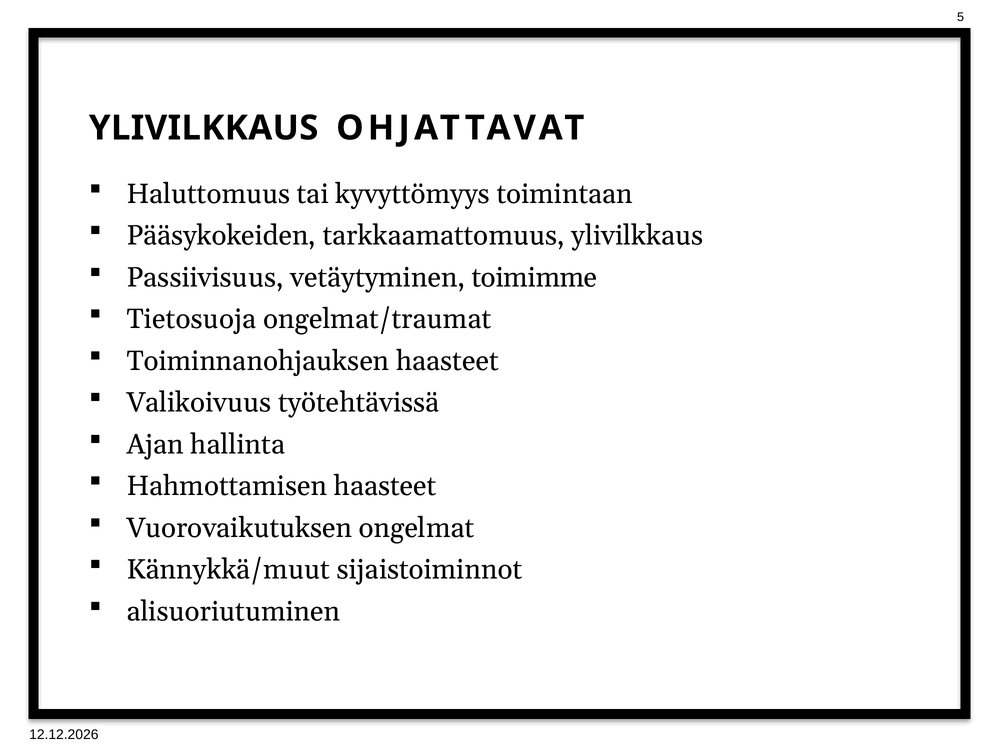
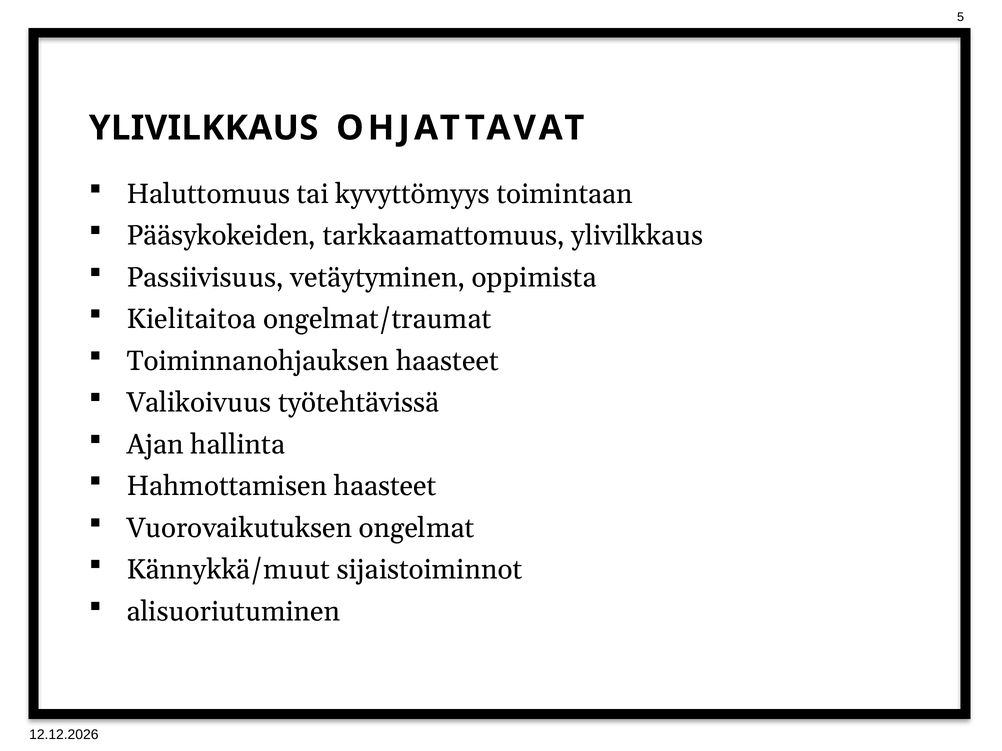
toimimme: toimimme -> oppimista (534, 278)
Tietosuoja: Tietosuoja -> Kielitaitoa (191, 319)
